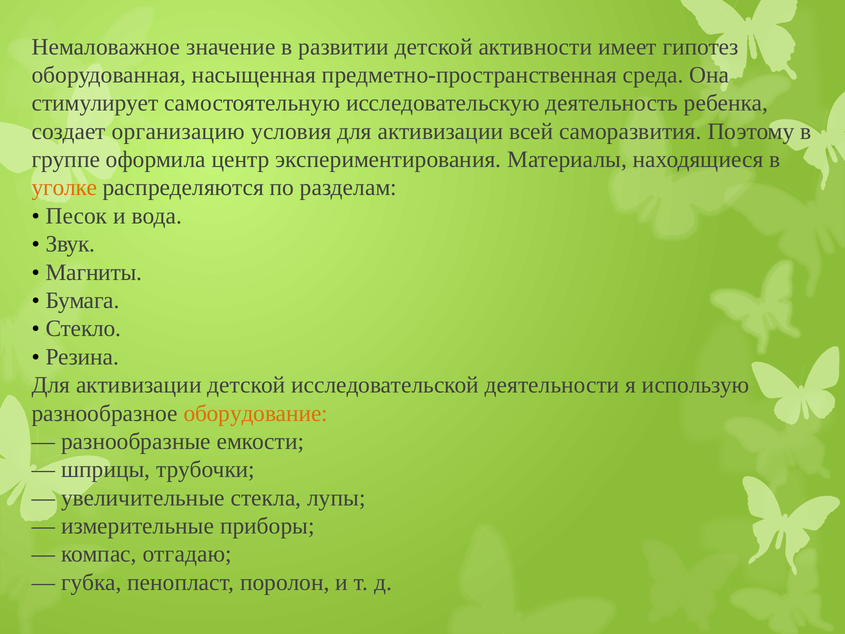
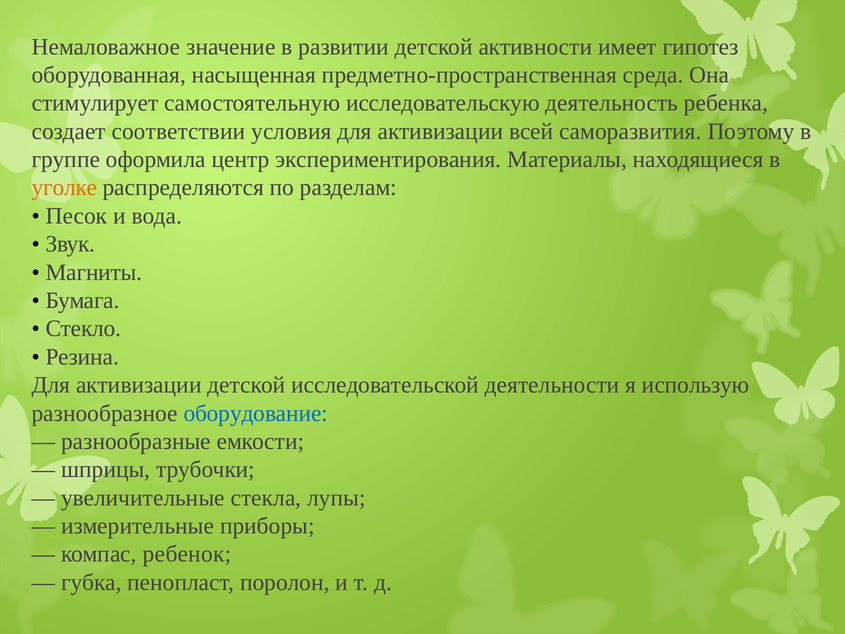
организацию: организацию -> соответствии (178, 131)
оборудование colour: orange -> blue (256, 413)
отгадаю: отгадаю -> ребенок (187, 554)
